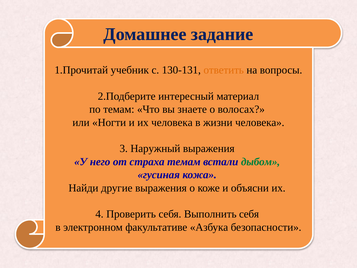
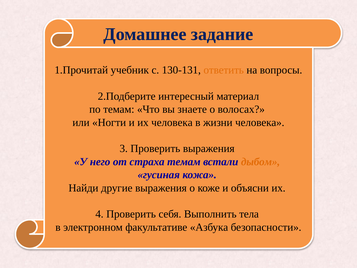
3 Наружный: Наружный -> Проверить (155, 148)
дыбом colour: green -> orange (261, 162)
Выполнить себя: себя -> тела (249, 214)
